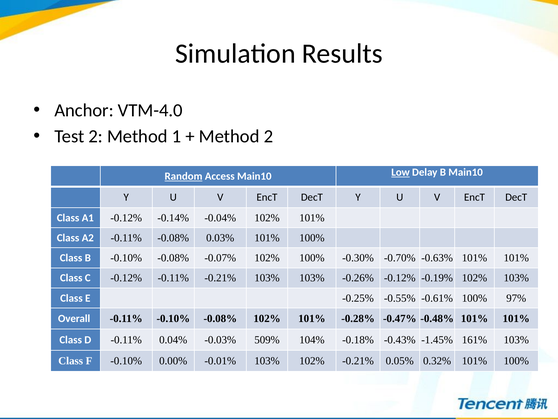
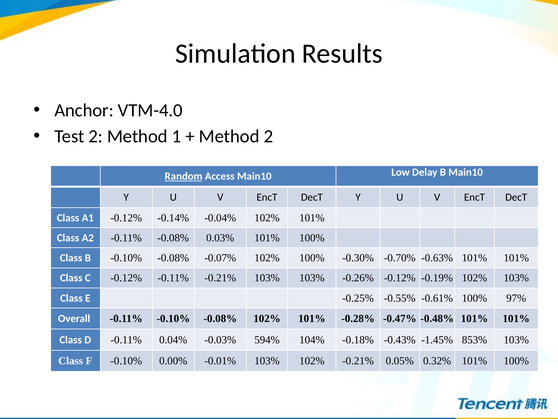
Low underline: present -> none (401, 172)
509%: 509% -> 594% (267, 339)
161%: 161% -> 853% (474, 339)
